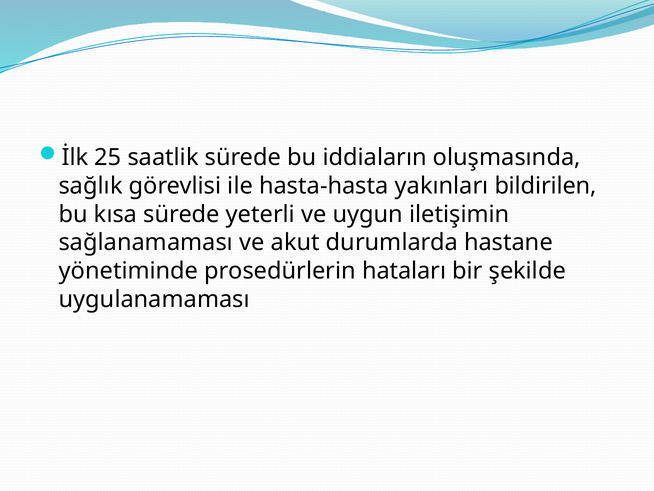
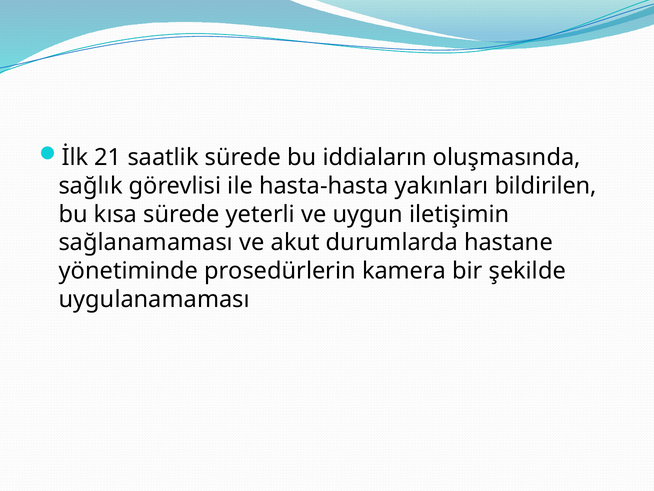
25: 25 -> 21 (108, 157)
hataları: hataları -> kamera (404, 271)
